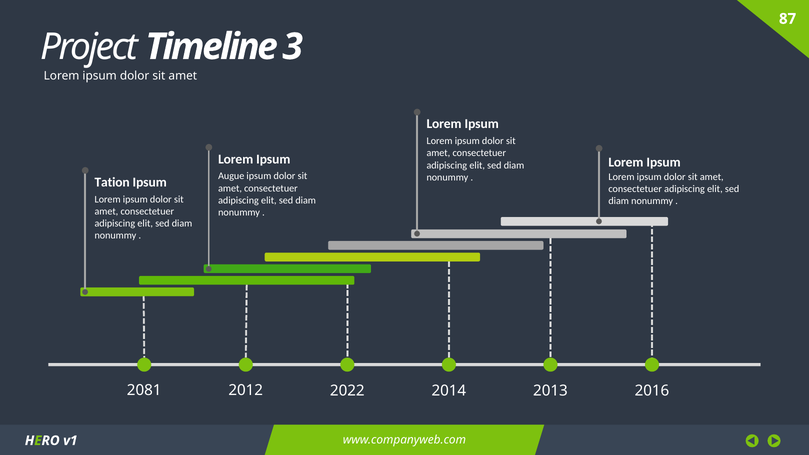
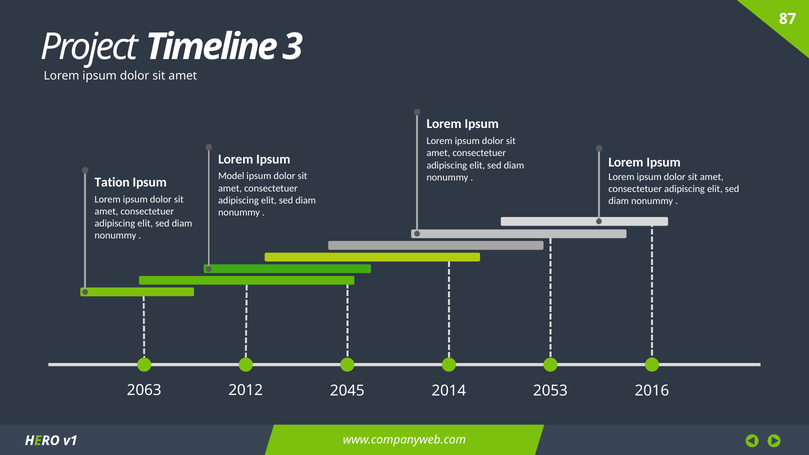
Augue: Augue -> Model (231, 176)
2081: 2081 -> 2063 (144, 390)
2022: 2022 -> 2045 (347, 391)
2013: 2013 -> 2053 (550, 391)
